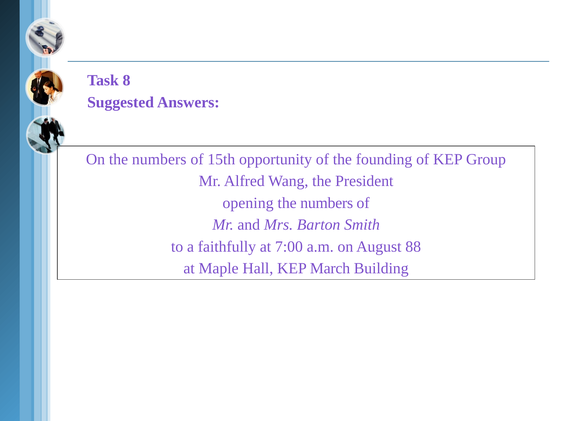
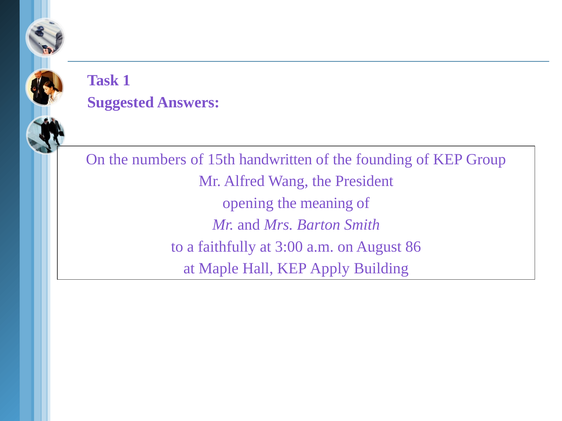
8: 8 -> 1 (127, 80)
opportunity: opportunity -> handwritten (276, 159)
numbers: numbers -> meaning (327, 203)
7:00: 7:00 -> 3:00 (289, 247)
88: 88 -> 86 (413, 247)
March: March -> Apply (330, 269)
